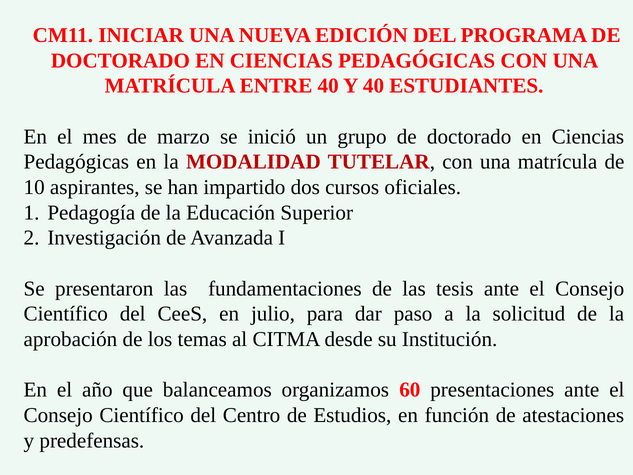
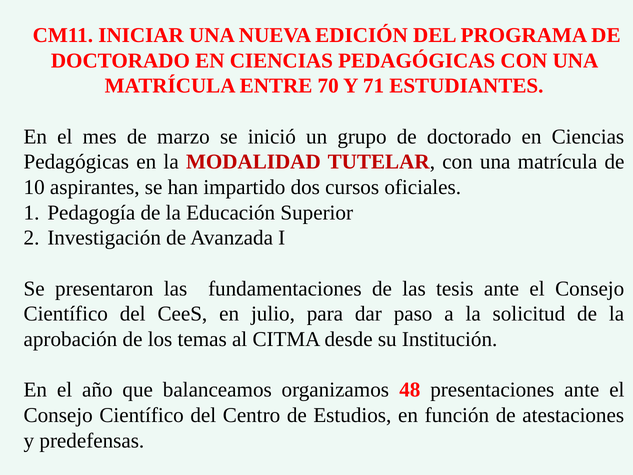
ENTRE 40: 40 -> 70 (328, 86)
Y 40: 40 -> 71 (374, 86)
60: 60 -> 48 (410, 390)
